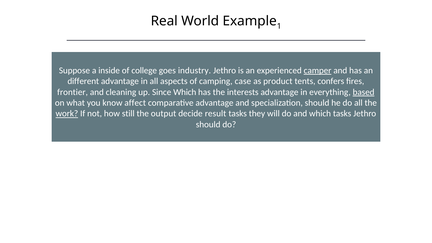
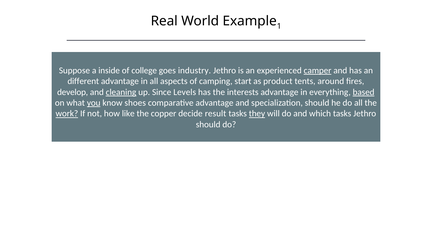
case: case -> start (243, 81)
confers: confers -> around (331, 81)
frontier: frontier -> develop (73, 92)
cleaning underline: none -> present (121, 92)
Since Which: Which -> Levels (185, 92)
you underline: none -> present (94, 103)
affect: affect -> shoes (135, 103)
still: still -> like (128, 114)
output: output -> copper (164, 114)
they underline: none -> present (257, 114)
